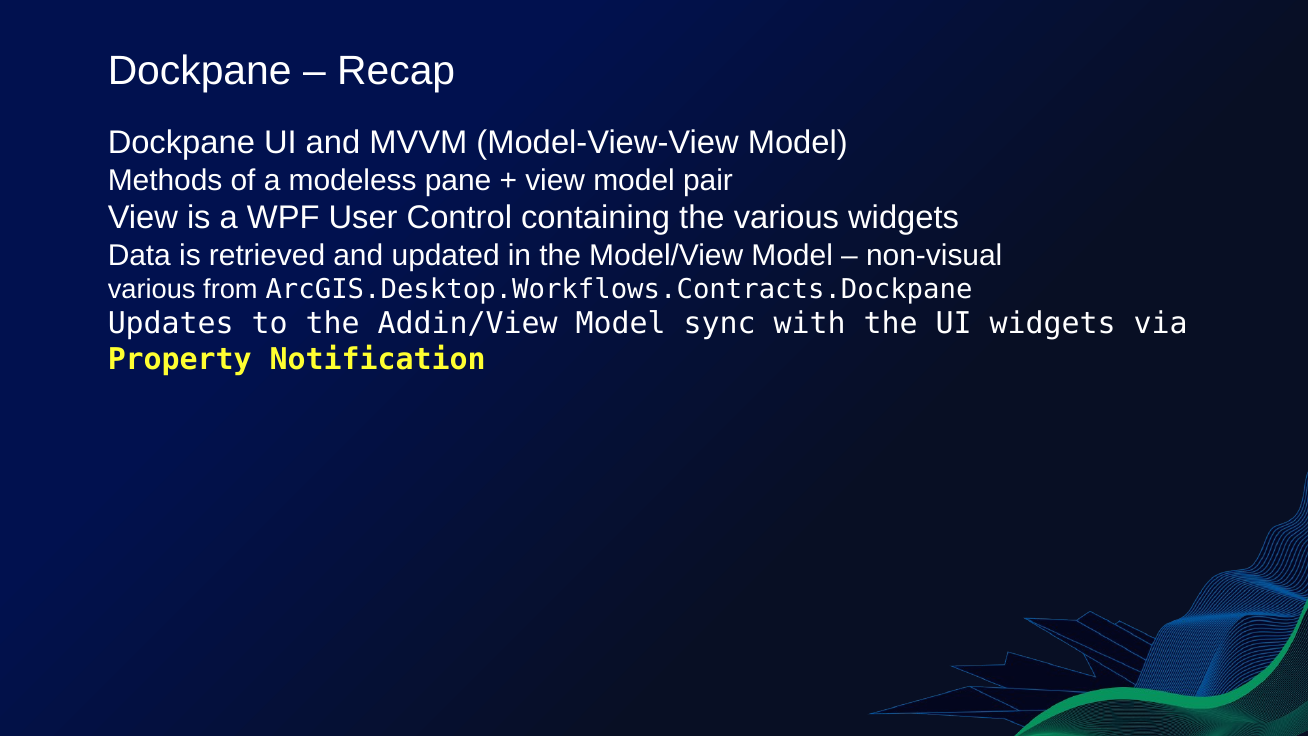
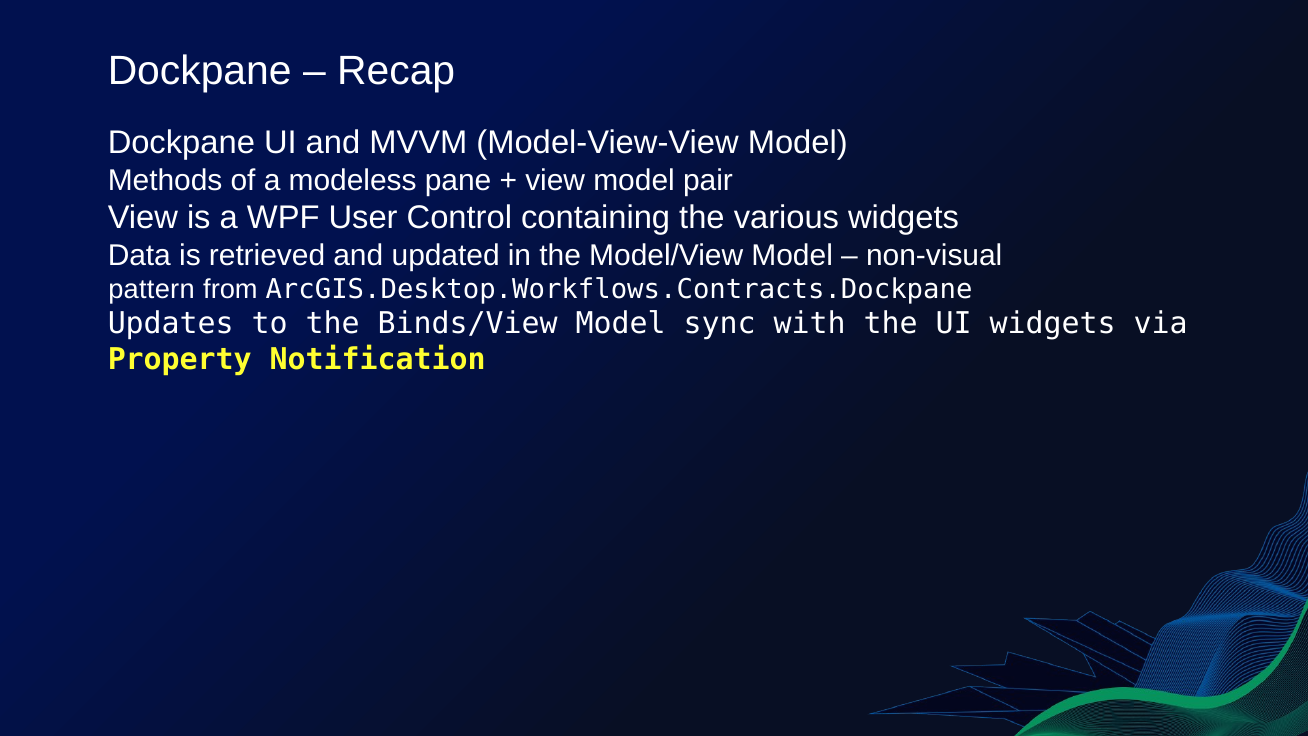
various: various -> pattern (152, 289)
Addin/View: Addin/View -> Binds/View (468, 324)
